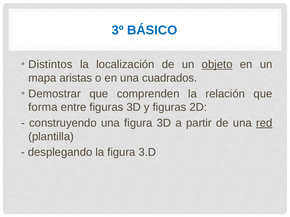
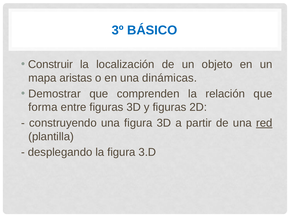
Distintos: Distintos -> Construir (51, 65)
objeto underline: present -> none (217, 65)
cuadrados: cuadrados -> dinámicas (170, 78)
